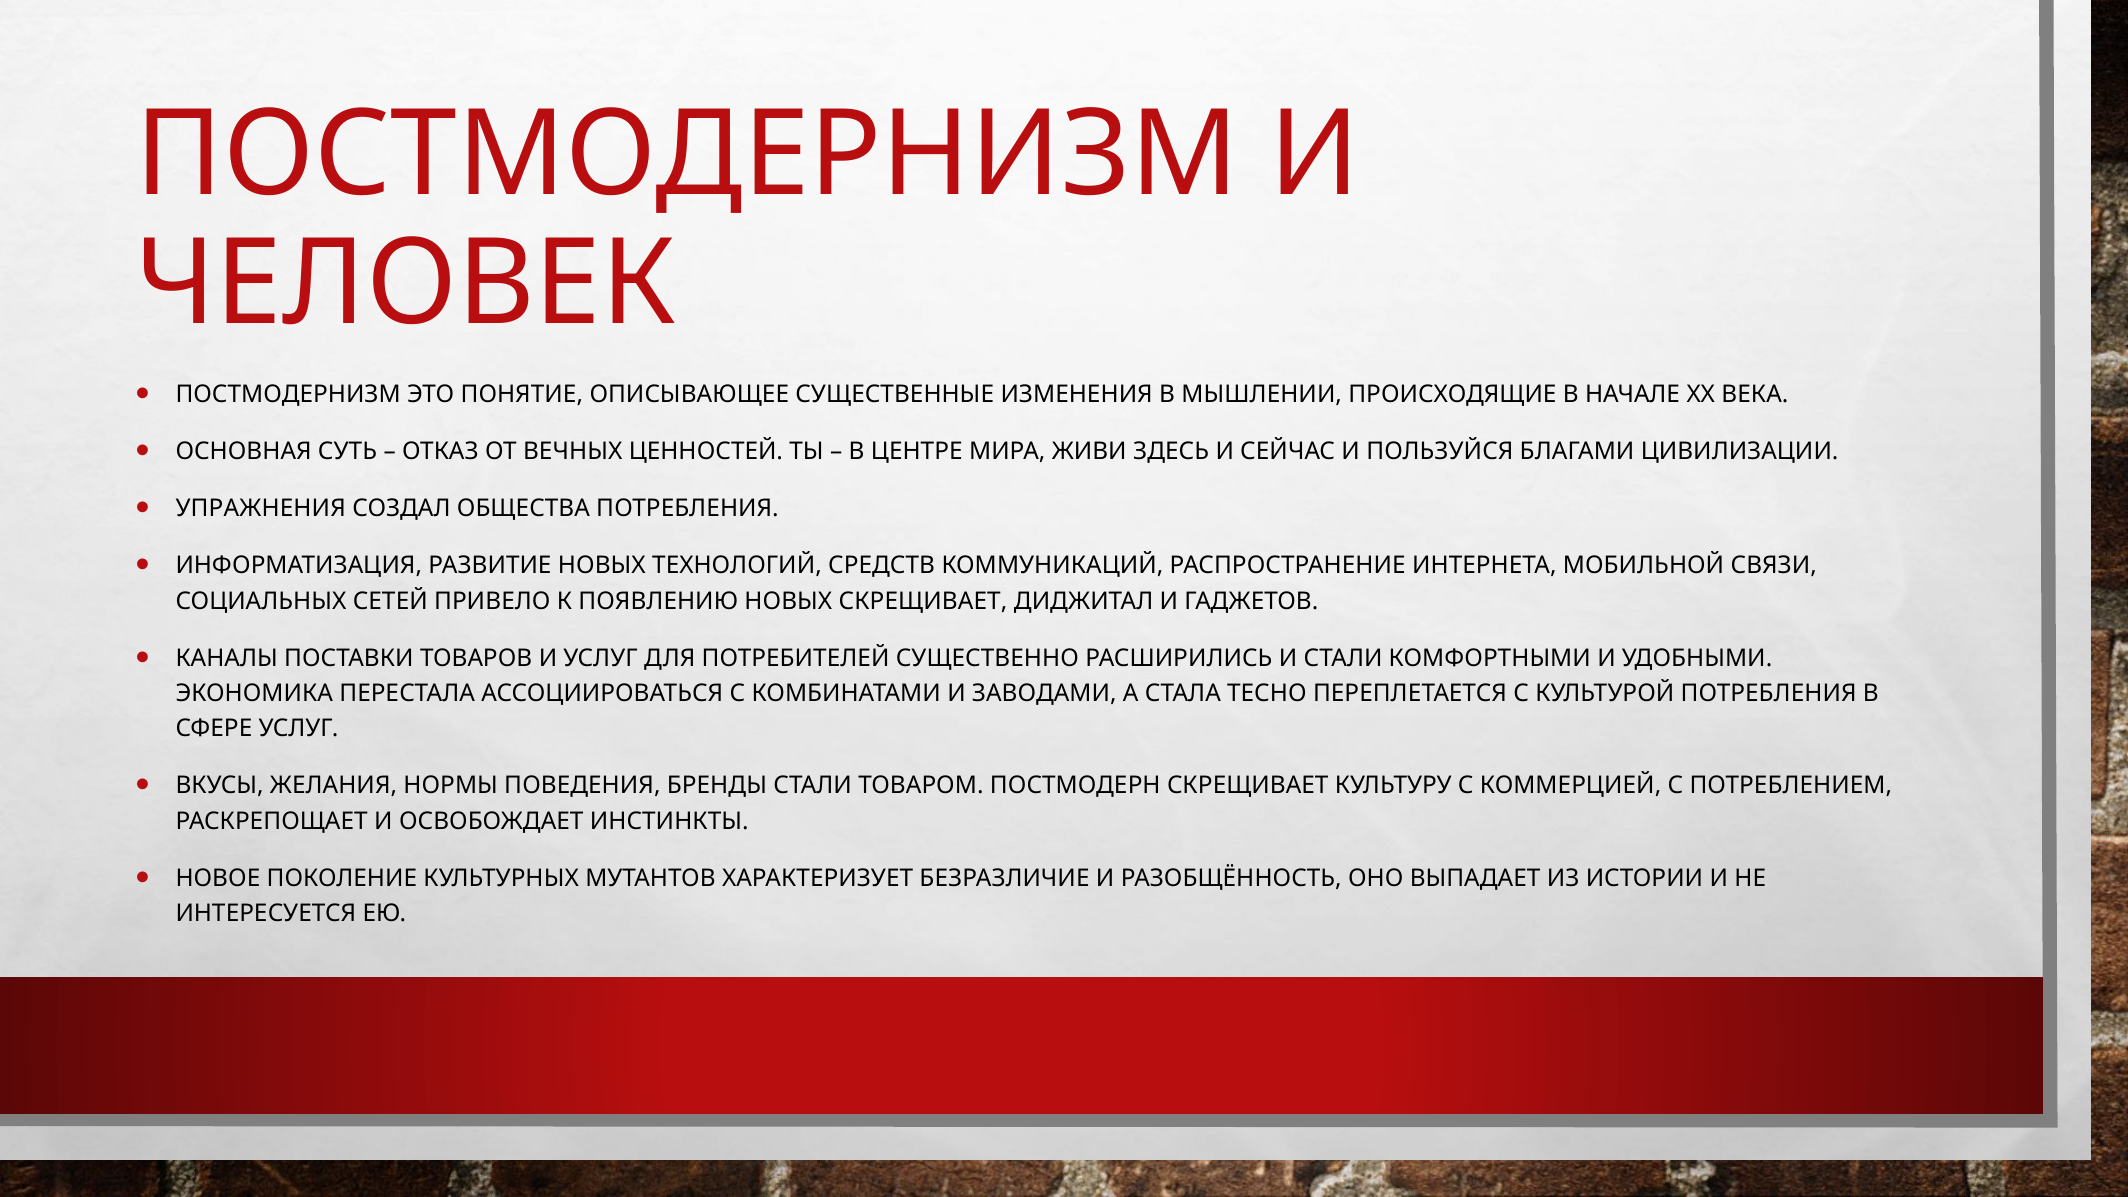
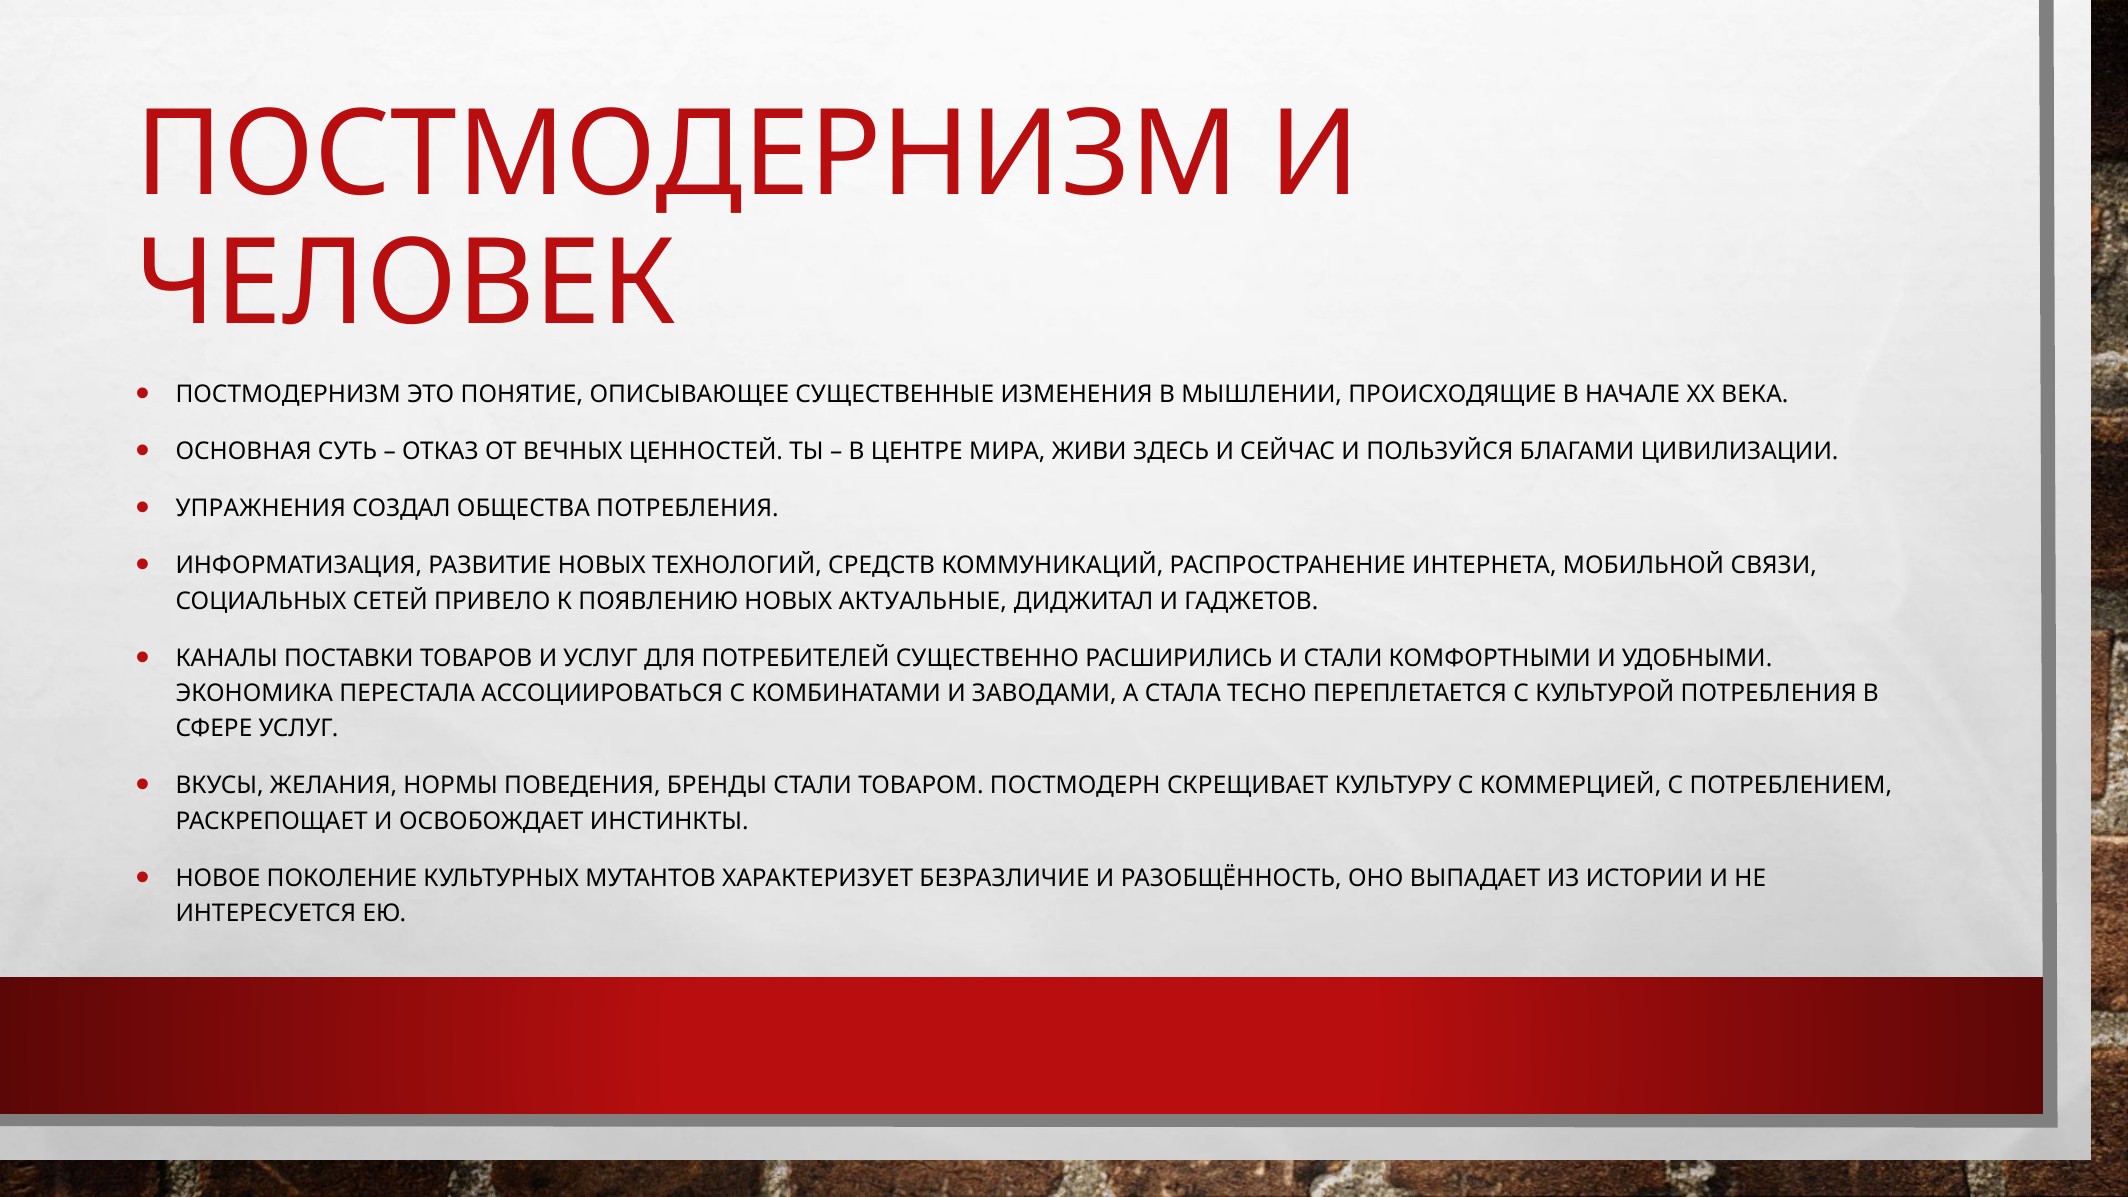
НОВЫХ СКРЕЩИВАЕТ: СКРЕЩИВАЕТ -> АКТУАЛЬНЫЕ (923, 601)
